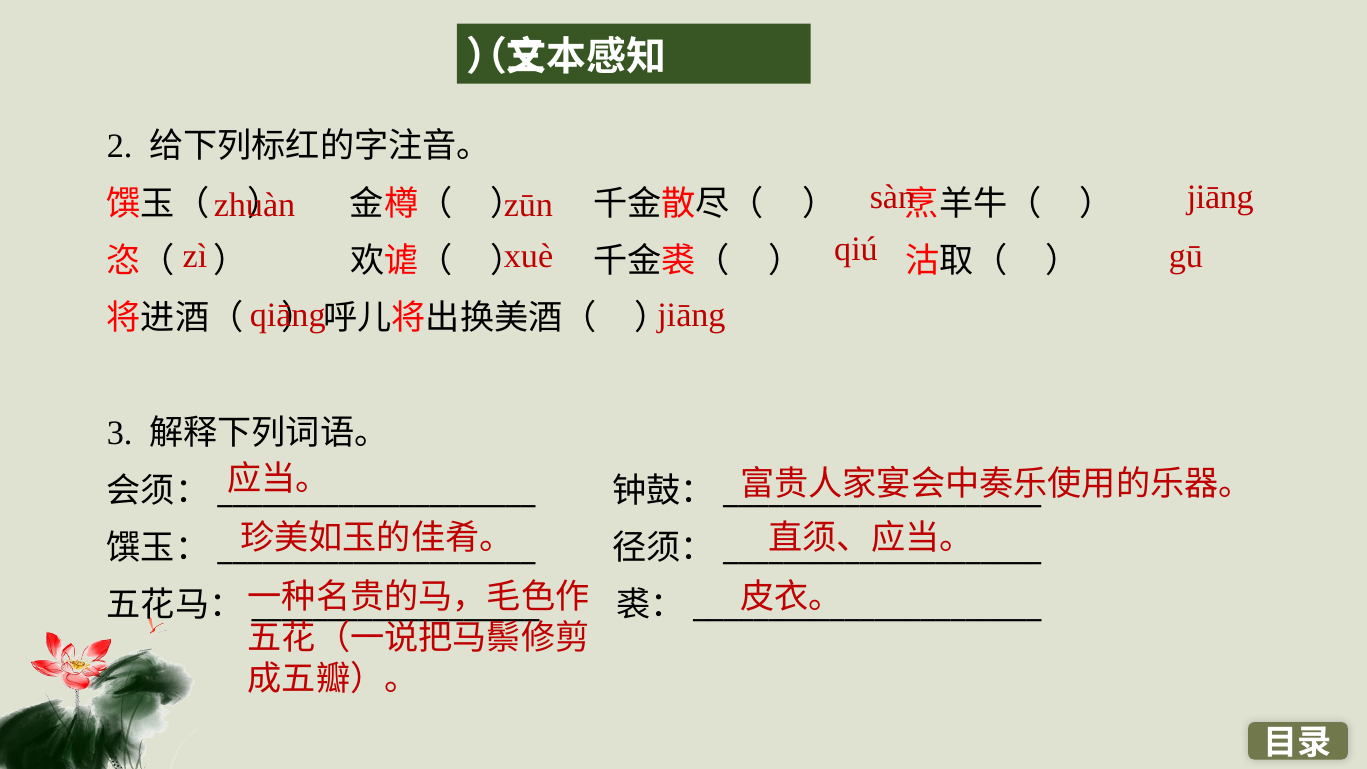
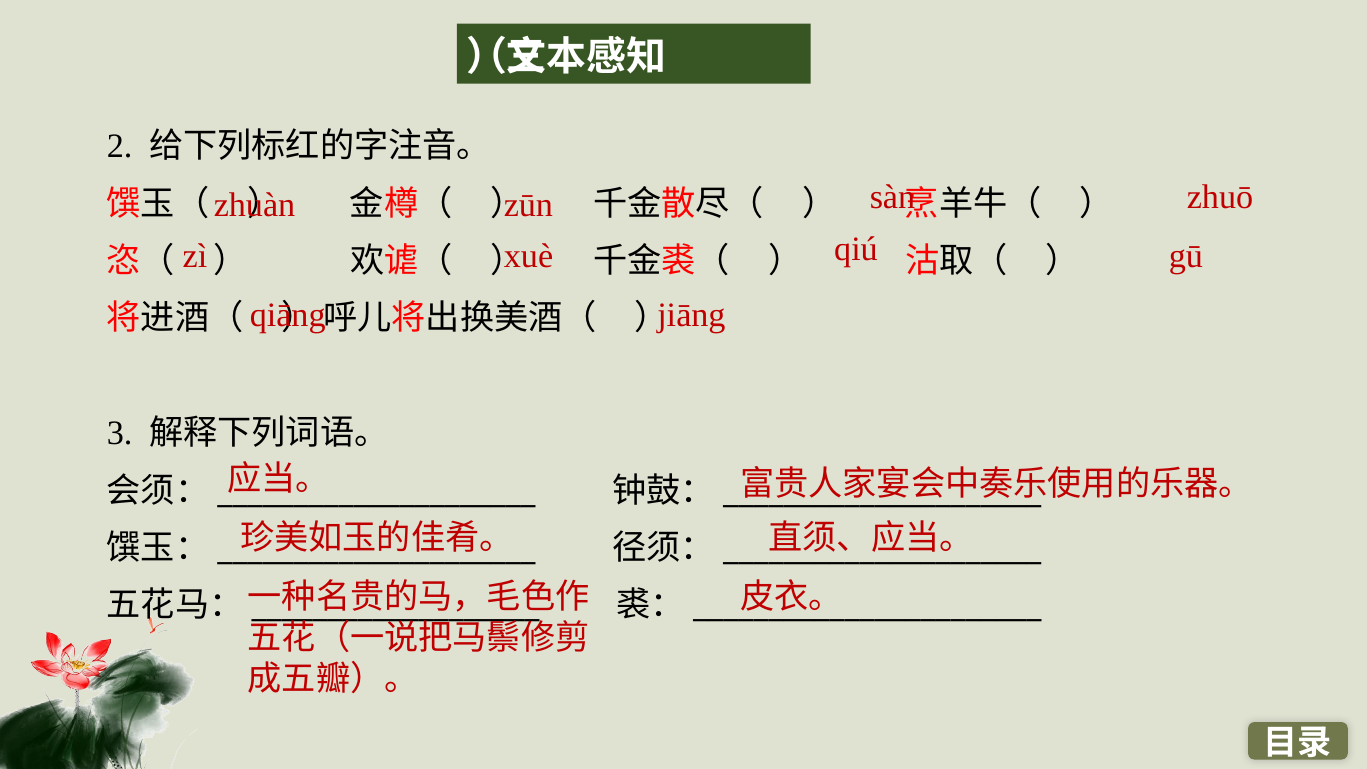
sàn jiāng: jiāng -> zhuō (1220, 197)
